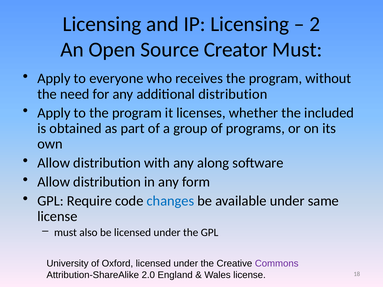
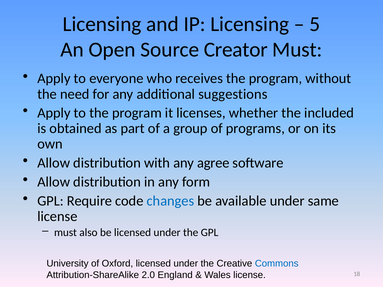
2: 2 -> 5 (315, 24)
additional distribution: distribution -> suggestions (233, 94)
along: along -> agree (213, 163)
Commons colour: purple -> blue (277, 264)
